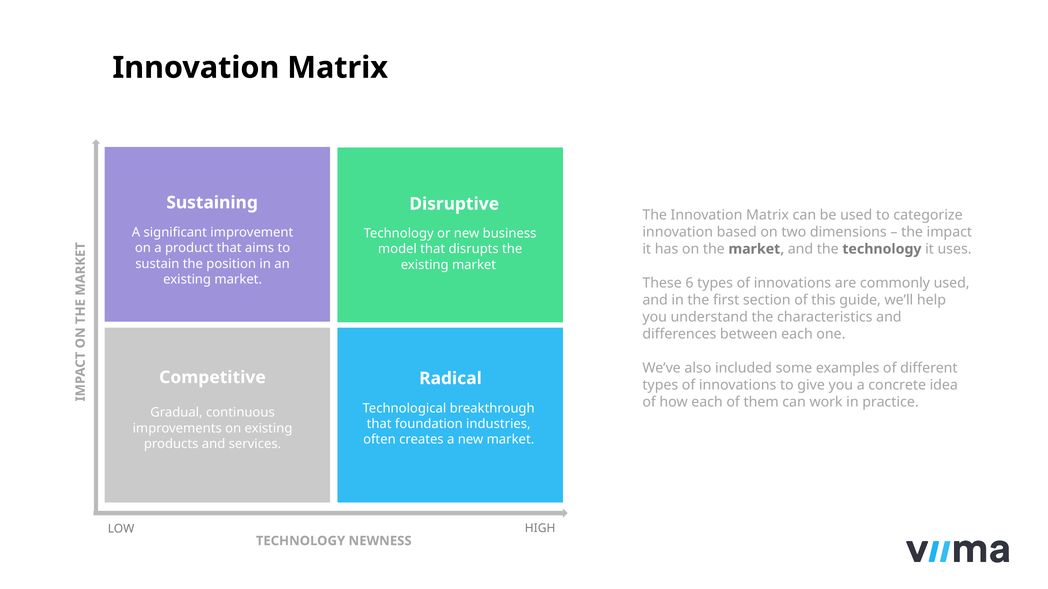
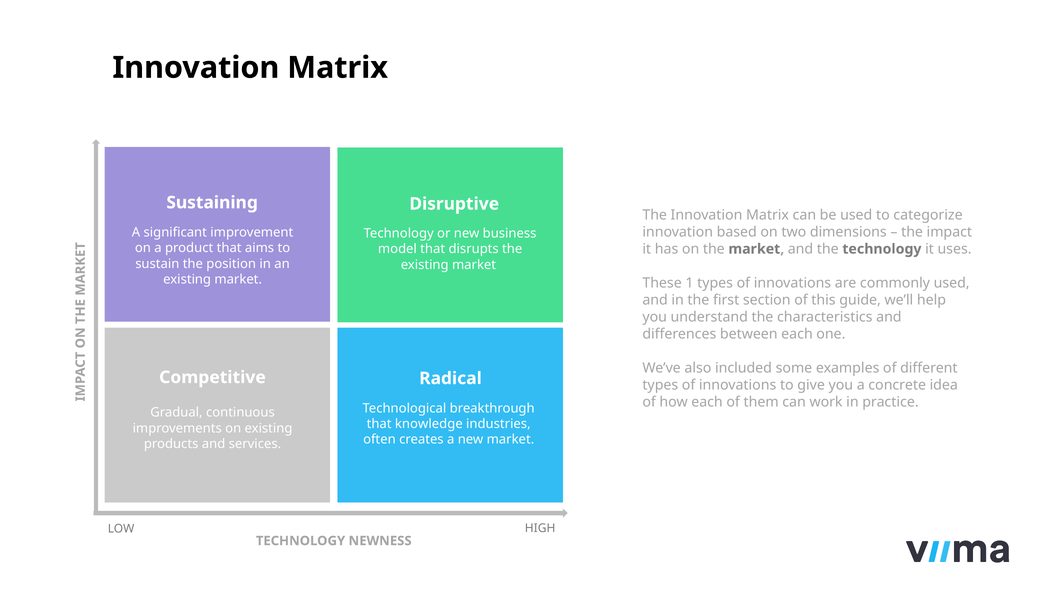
6: 6 -> 1 (689, 283)
foundation: foundation -> knowledge (429, 424)
